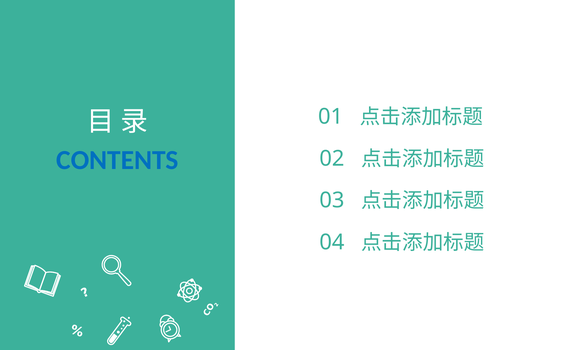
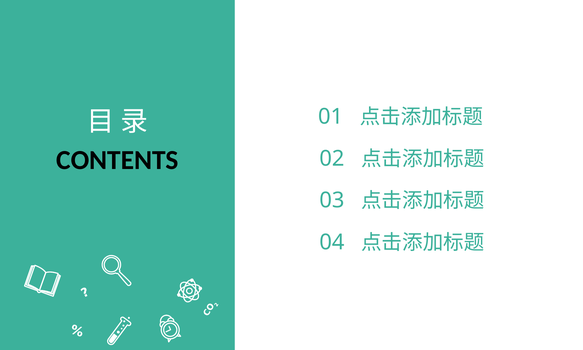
CONTENTS colour: blue -> black (117, 160)
